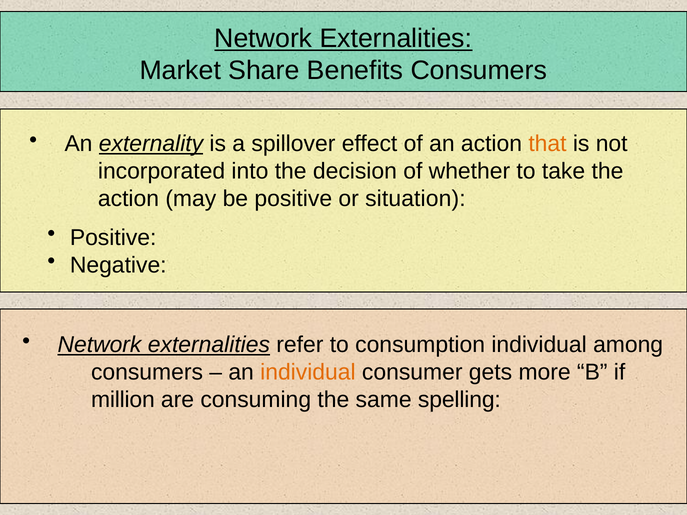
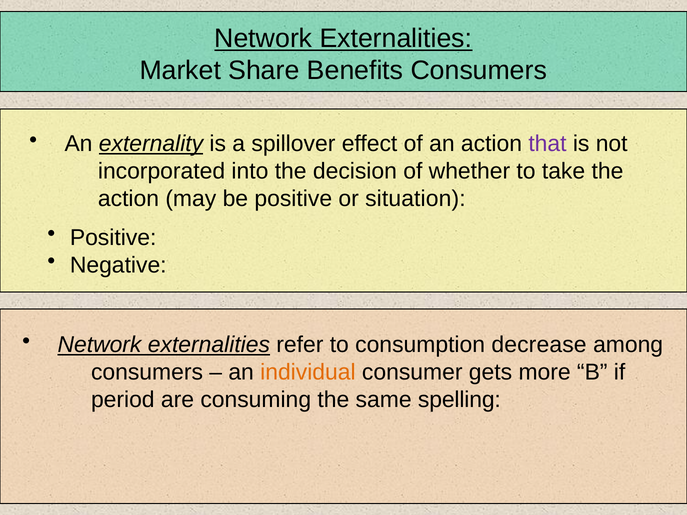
that colour: orange -> purple (547, 144)
consumption individual: individual -> decrease (539, 345)
million: million -> period (123, 400)
